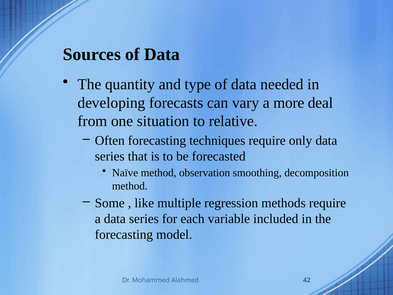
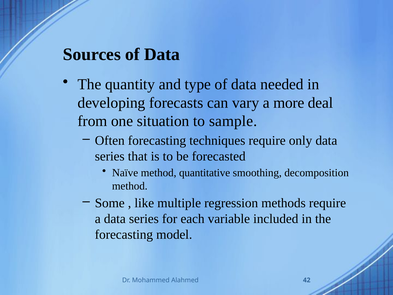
relative: relative -> sample (233, 121)
observation: observation -> quantitative (205, 173)
